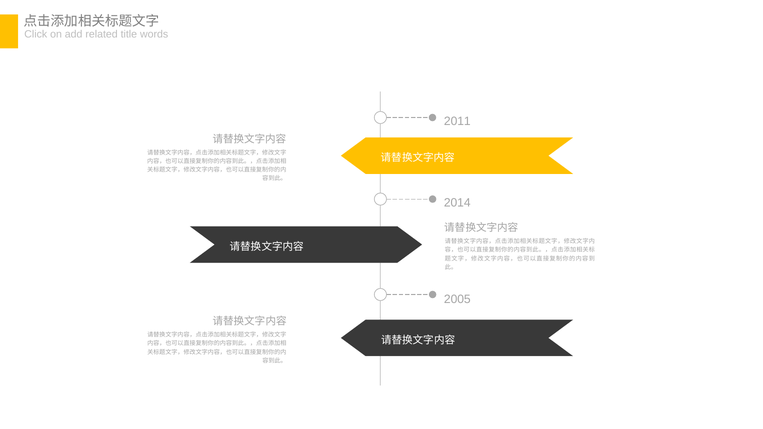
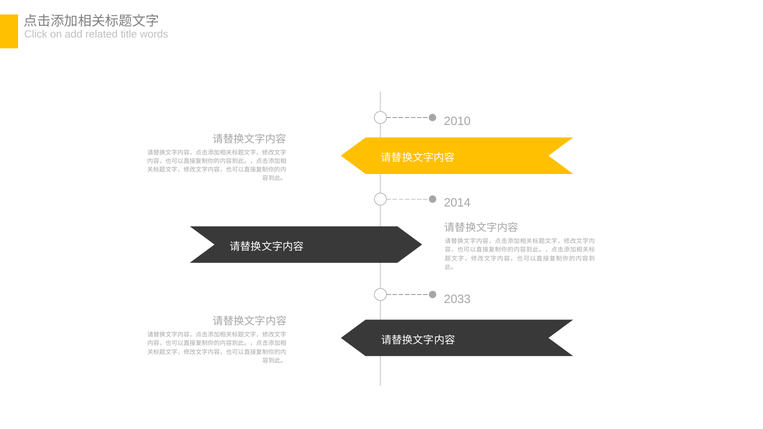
2011: 2011 -> 2010 (457, 121)
2005: 2005 -> 2033 (457, 299)
